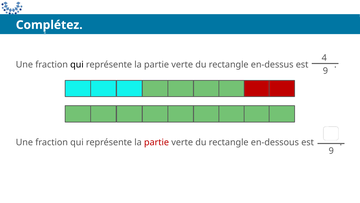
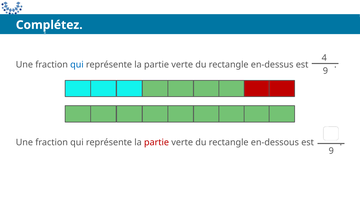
qui colour: black -> blue (77, 65)
